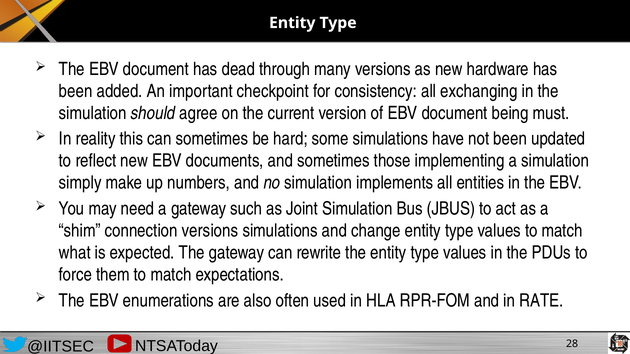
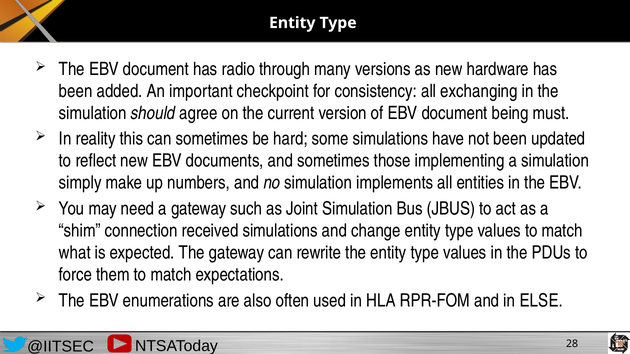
dead: dead -> radio (238, 69)
connection versions: versions -> received (210, 231)
RATE: RATE -> ELSE (541, 301)
